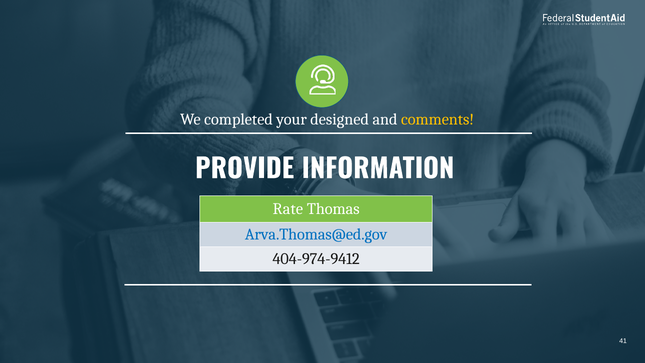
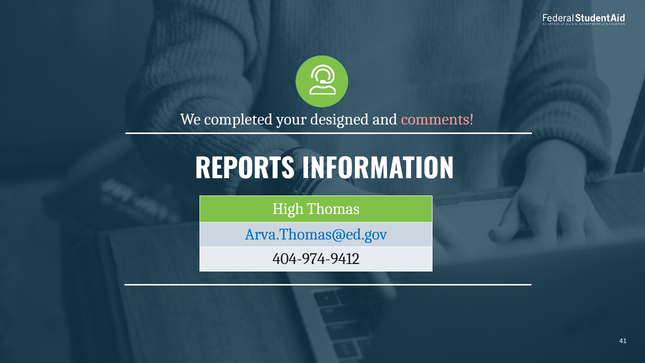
comments colour: yellow -> pink (438, 119)
PROVIDE: PROVIDE -> REPORTS (245, 169)
Rate: Rate -> High (288, 209)
